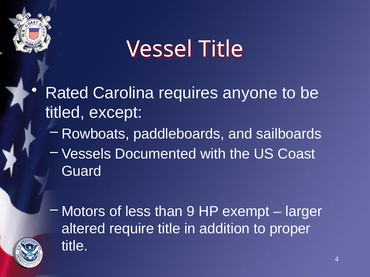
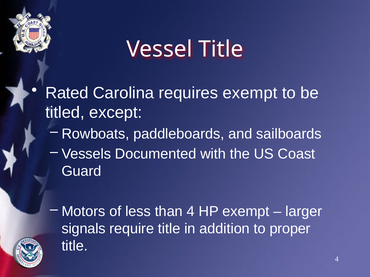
requires anyone: anyone -> exempt (250, 93)
than 9: 9 -> 4 (191, 212)
altered: altered -> signals (84, 229)
